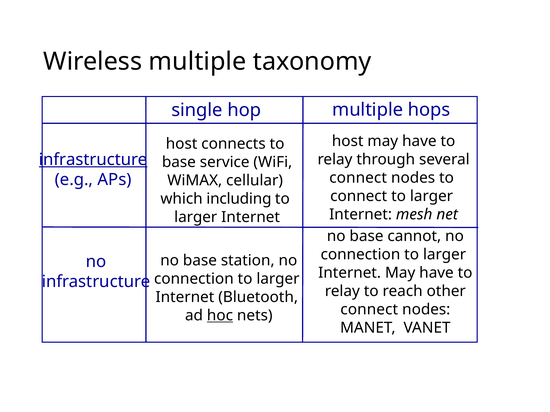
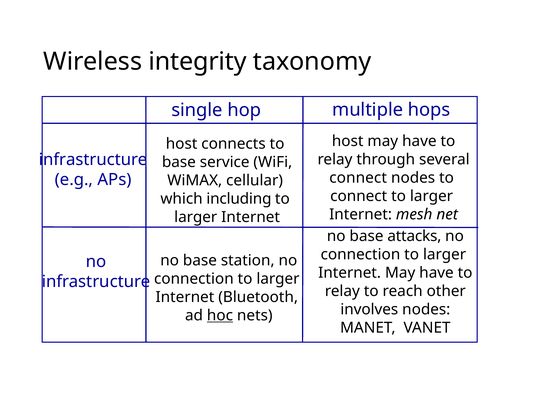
Wireless multiple: multiple -> integrity (198, 62)
infrastructure underline: present -> none (93, 160)
cannot: cannot -> attacks (414, 236)
connect: connect -> involves (369, 310)
